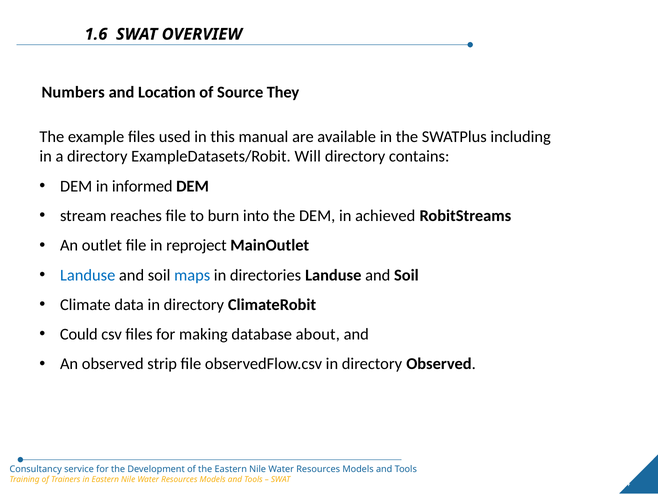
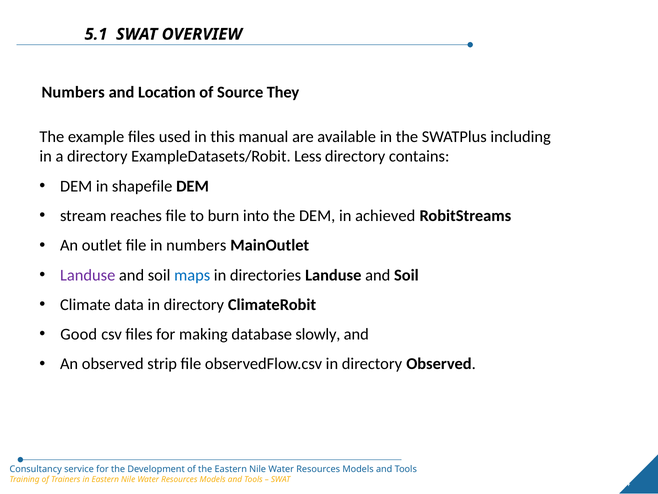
1.6: 1.6 -> 5.1 (96, 34)
Will: Will -> Less (308, 156)
informed: informed -> shapefile (142, 186)
in reproject: reproject -> numbers (196, 245)
Landuse colour: blue -> purple (88, 275)
Could: Could -> Good (79, 334)
about: about -> slowly (318, 334)
